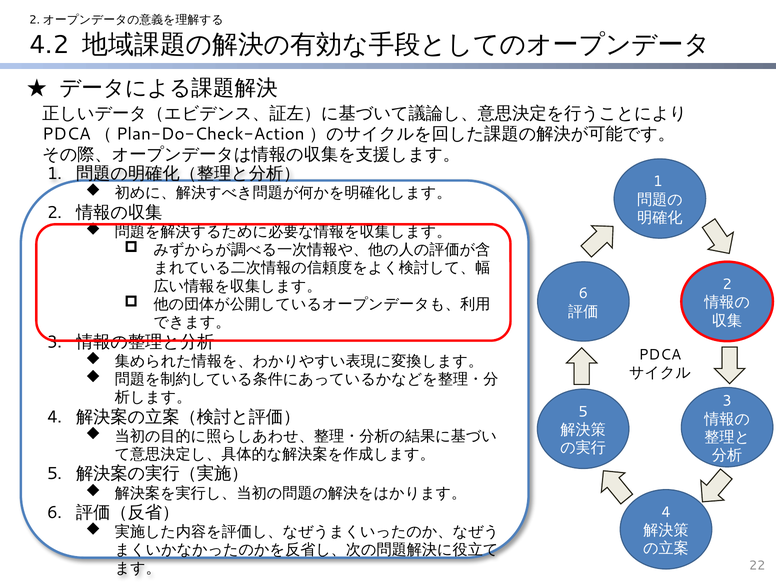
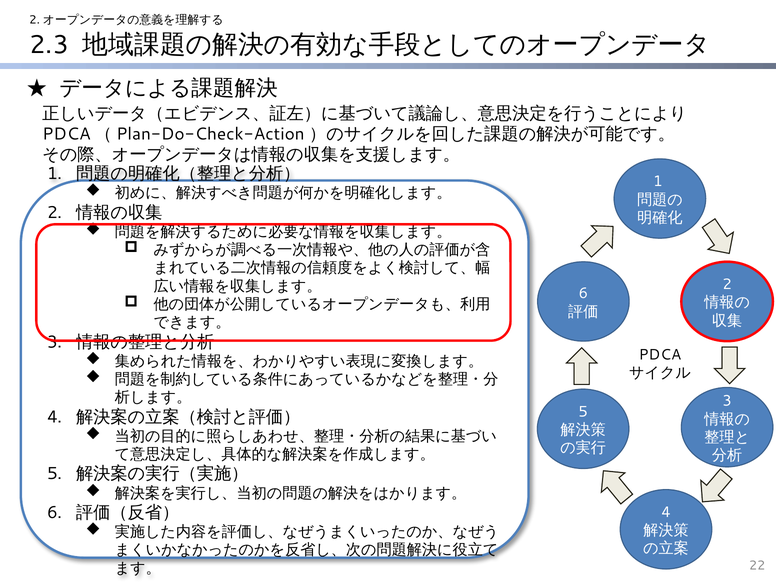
4.2: 4.2 -> 2.3 (49, 44)
